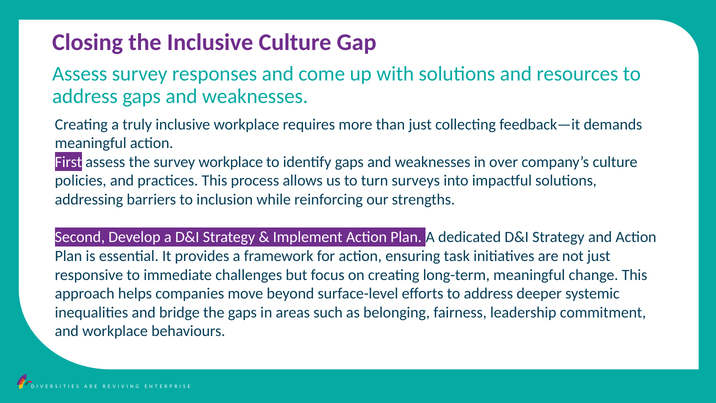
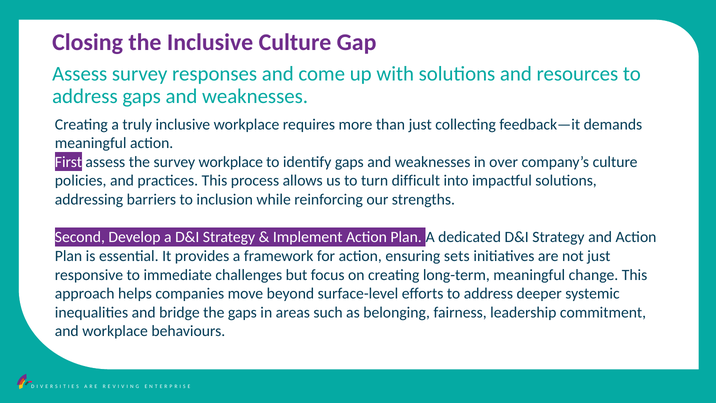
surveys: surveys -> difficult (416, 181)
task: task -> sets (457, 256)
